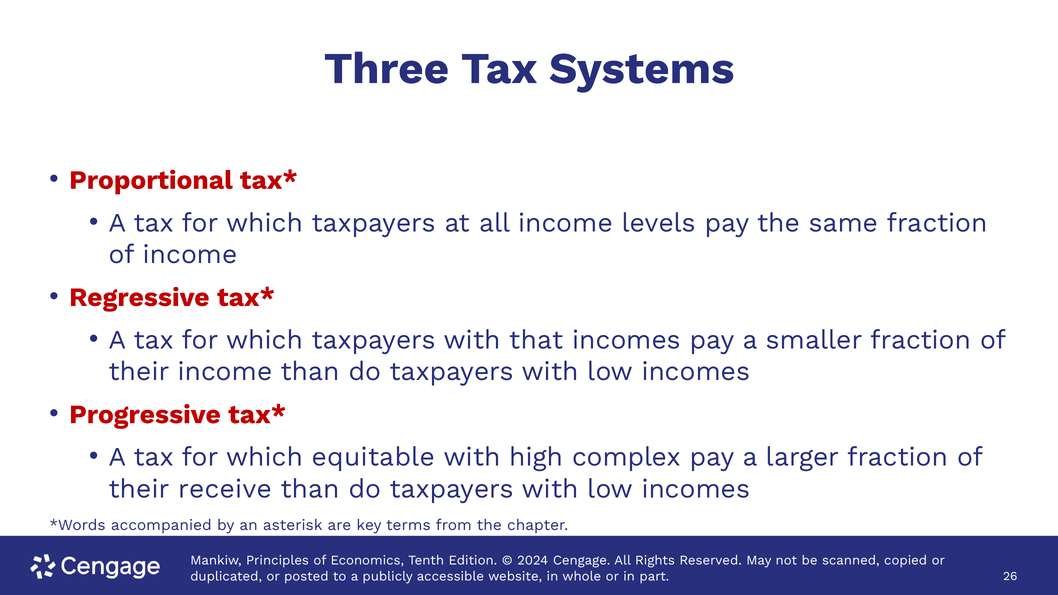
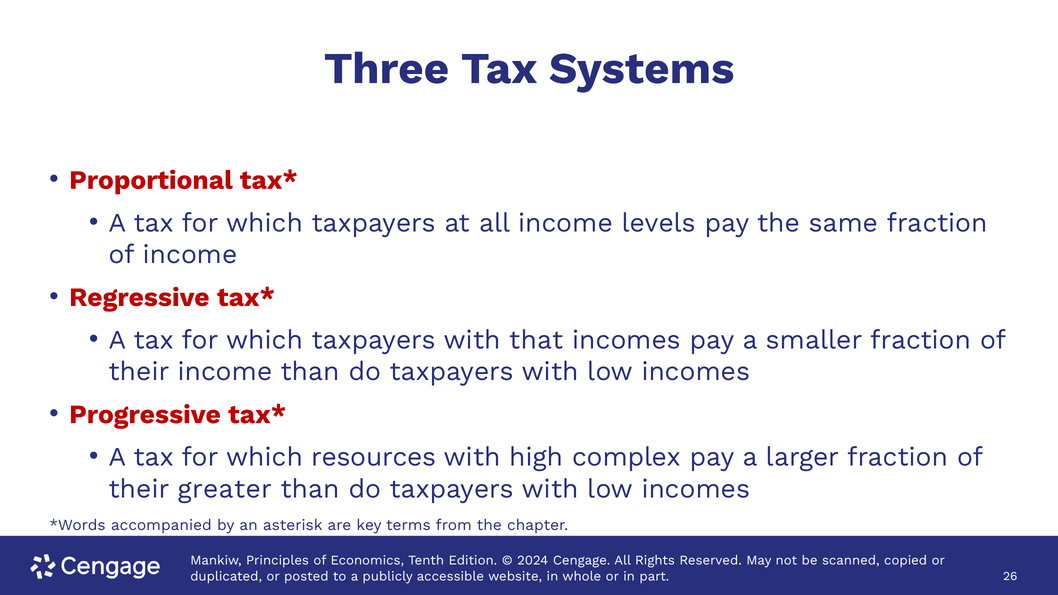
equitable: equitable -> resources (374, 457)
receive: receive -> greater (225, 489)
